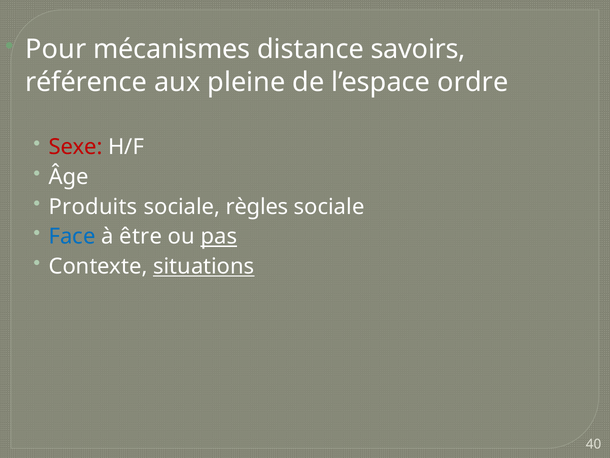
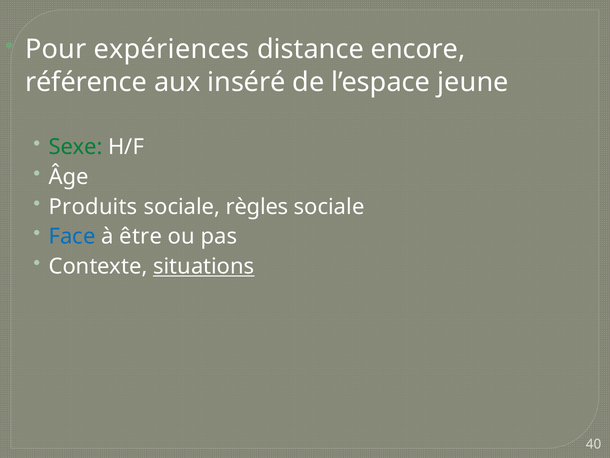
mécanismes: mécanismes -> expériences (172, 49)
savoirs: savoirs -> encore (418, 49)
pleine: pleine -> inséré (246, 82)
ordre: ordre -> jeune (473, 82)
Sexe colour: red -> green (76, 147)
pas underline: present -> none (219, 236)
